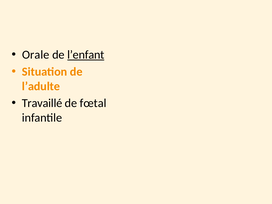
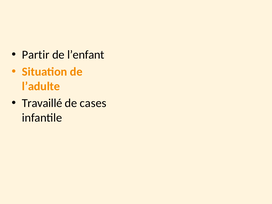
Orale: Orale -> Partir (36, 55)
l’enfant underline: present -> none (86, 55)
fœtal: fœtal -> cases (93, 103)
